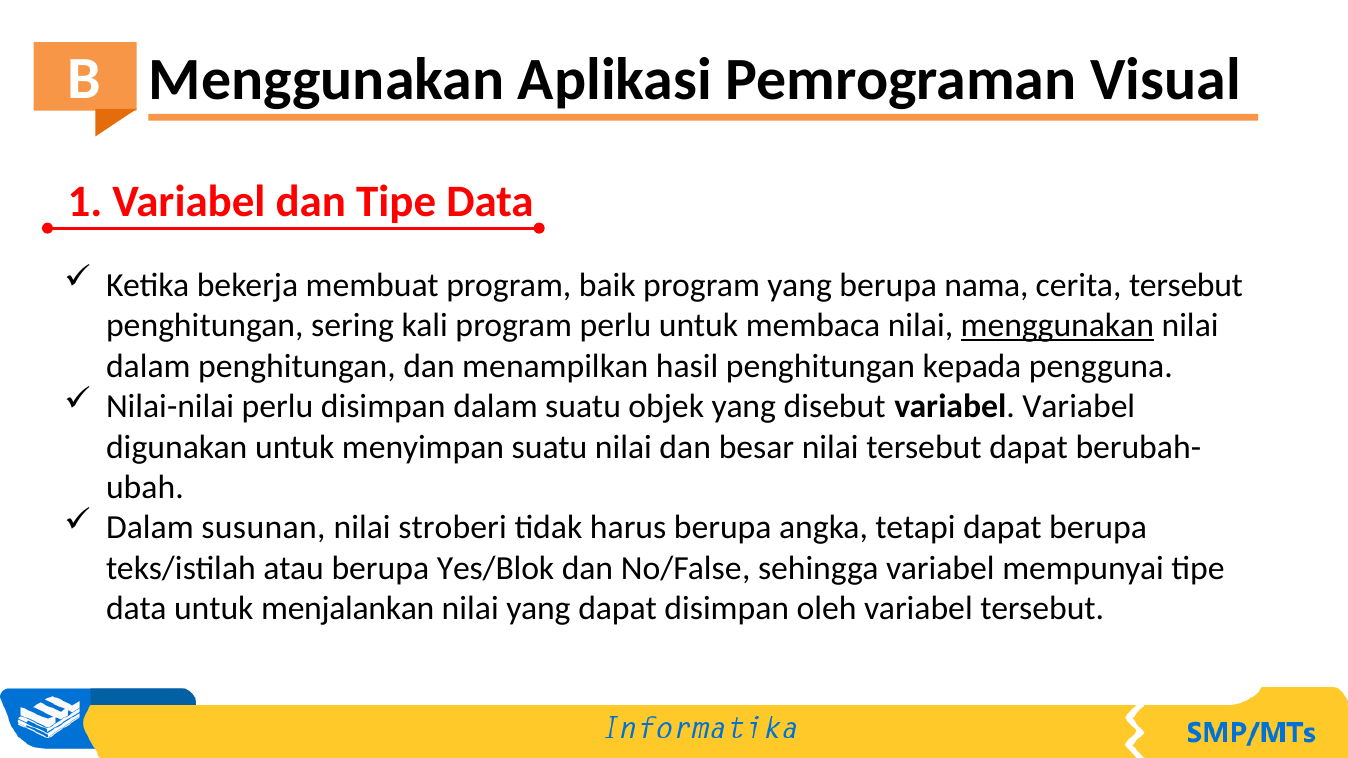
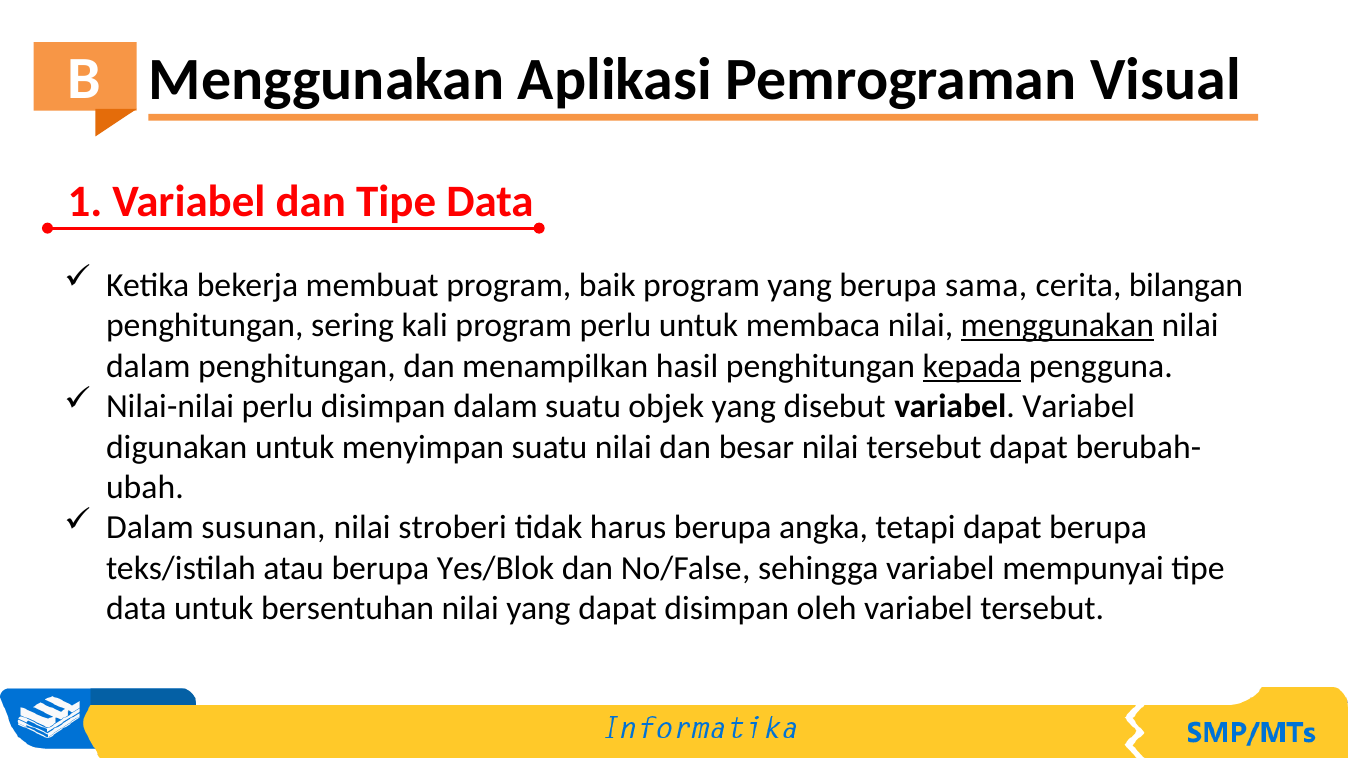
nama: nama -> sama (986, 285)
cerita tersebut: tersebut -> bilangan (1186, 285)
kepada underline: none -> present (972, 366)
menjalankan: menjalankan -> bersentuhan (348, 609)
